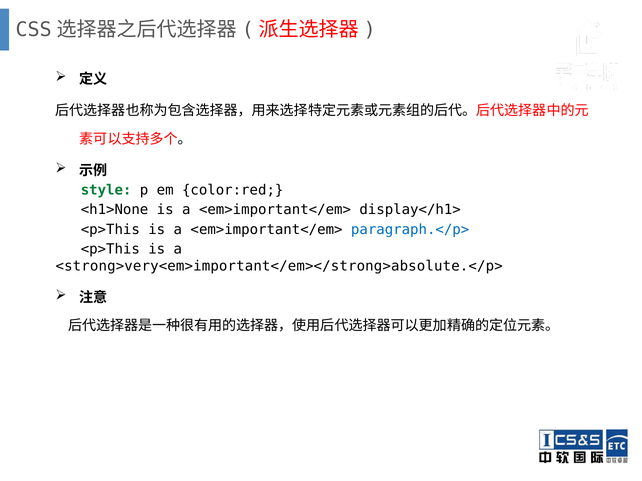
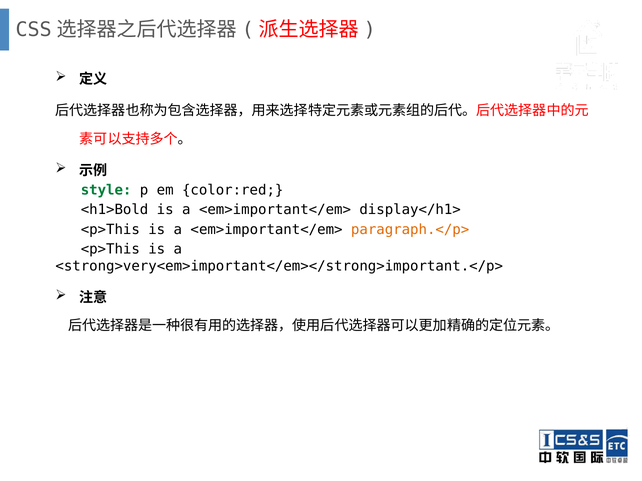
<h1>None: <h1>None -> <h1>Bold (115, 210)
paragraph.</p> colour: blue -> orange (410, 230)
<strong>very<em>important</em></strong>absolute.</p>: <strong>very<em>important</em></strong>absolute.</p> -> <strong>very<em>important</em></strong>important.</p> (279, 266)
